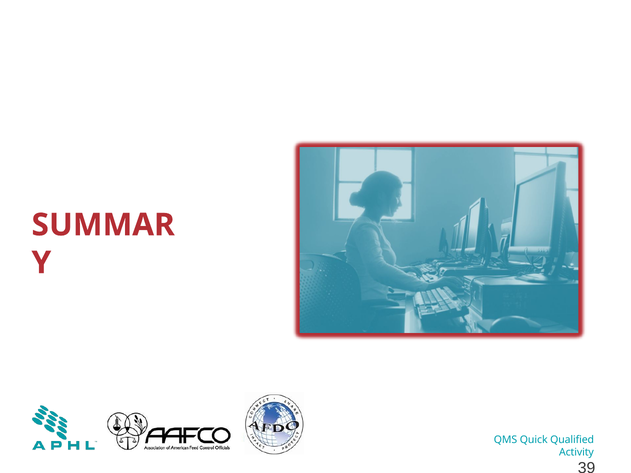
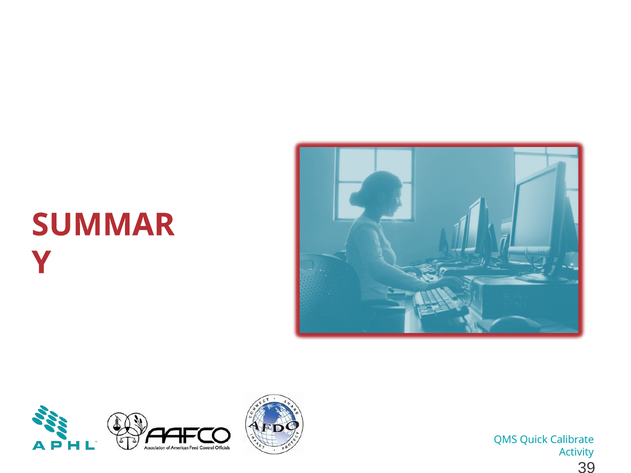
Qualified: Qualified -> Calibrate (572, 440)
